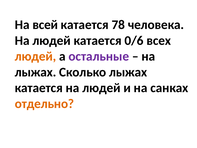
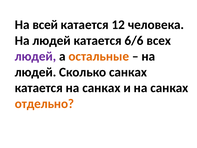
78: 78 -> 12 (118, 25)
0/6: 0/6 -> 6/6 (134, 40)
людей colour: orange -> purple (35, 56)
остальные colour: purple -> orange (99, 56)
лыжах: лыжах -> людей (36, 72)
Сколько лыжах: лыжах -> санках (128, 72)
катается на людей: людей -> санках (101, 88)
